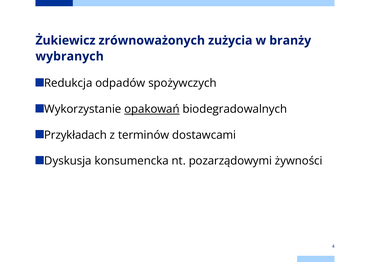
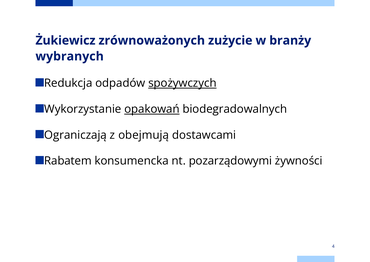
zużycia: zużycia -> zużycie (230, 40)
spożywczych underline: none -> present (182, 83)
Przykładach: Przykładach -> Ograniczają (75, 135)
terminów: terminów -> obejmują (144, 135)
Dyskusja: Dyskusja -> Rabatem (68, 161)
